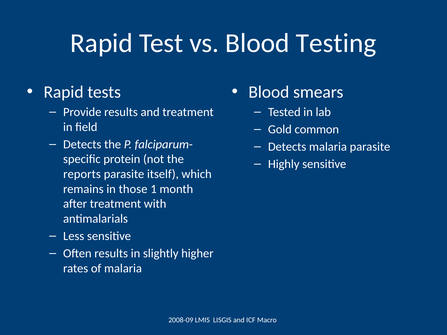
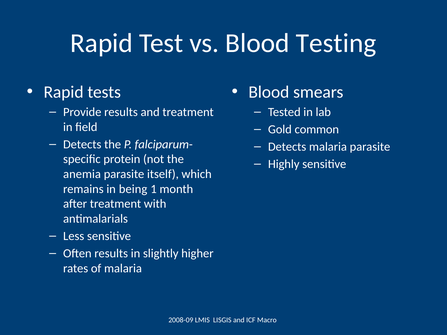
reports: reports -> anemia (82, 174)
those: those -> being (133, 189)
